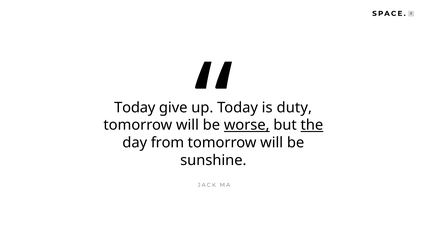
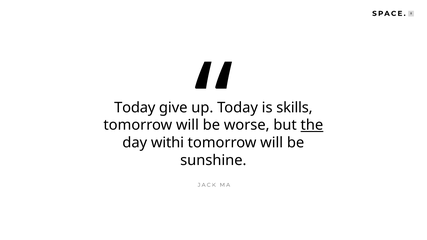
duty: duty -> skills (294, 108)
worse underline: present -> none (247, 125)
from: from -> withi (167, 143)
